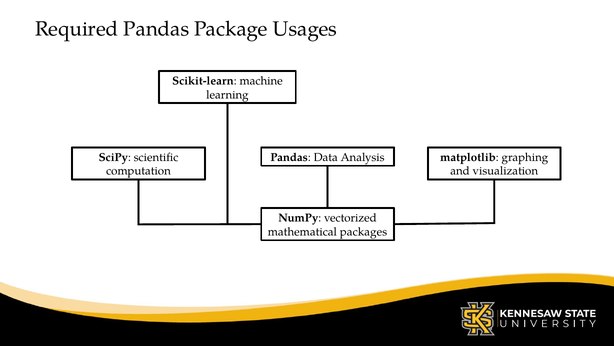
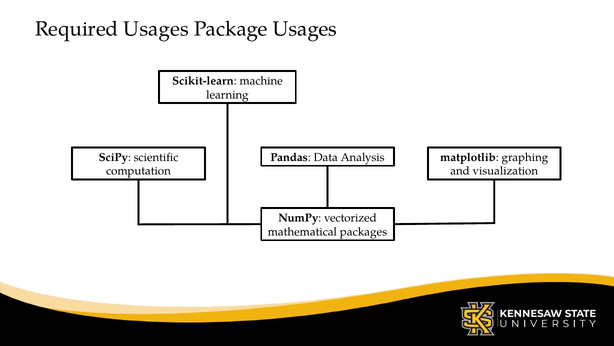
Required Pandas: Pandas -> Usages (156, 29)
